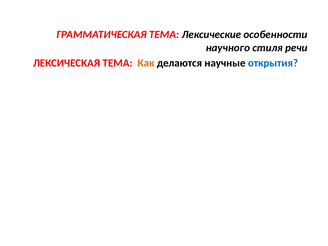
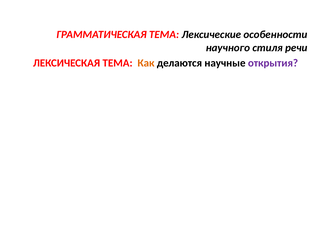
открытия colour: blue -> purple (273, 63)
